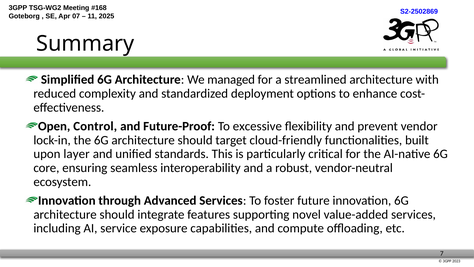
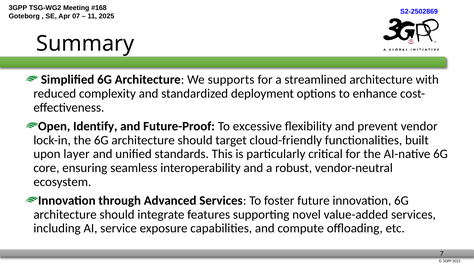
managed: managed -> supports (231, 80)
Control: Control -> Identify (95, 126)
